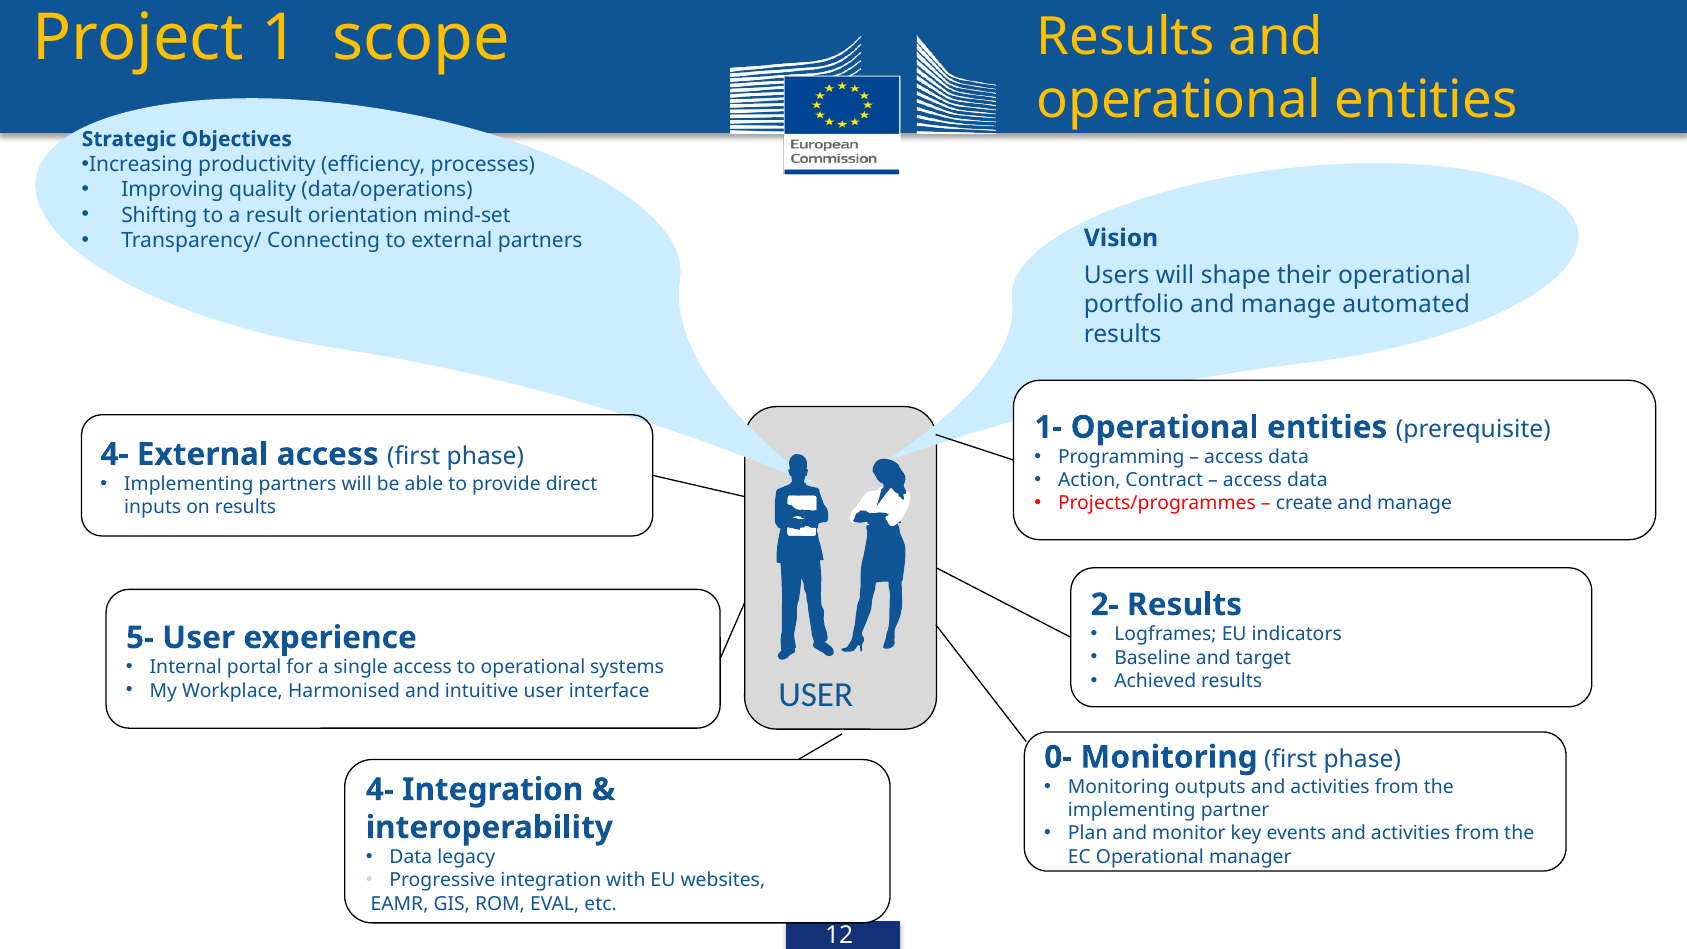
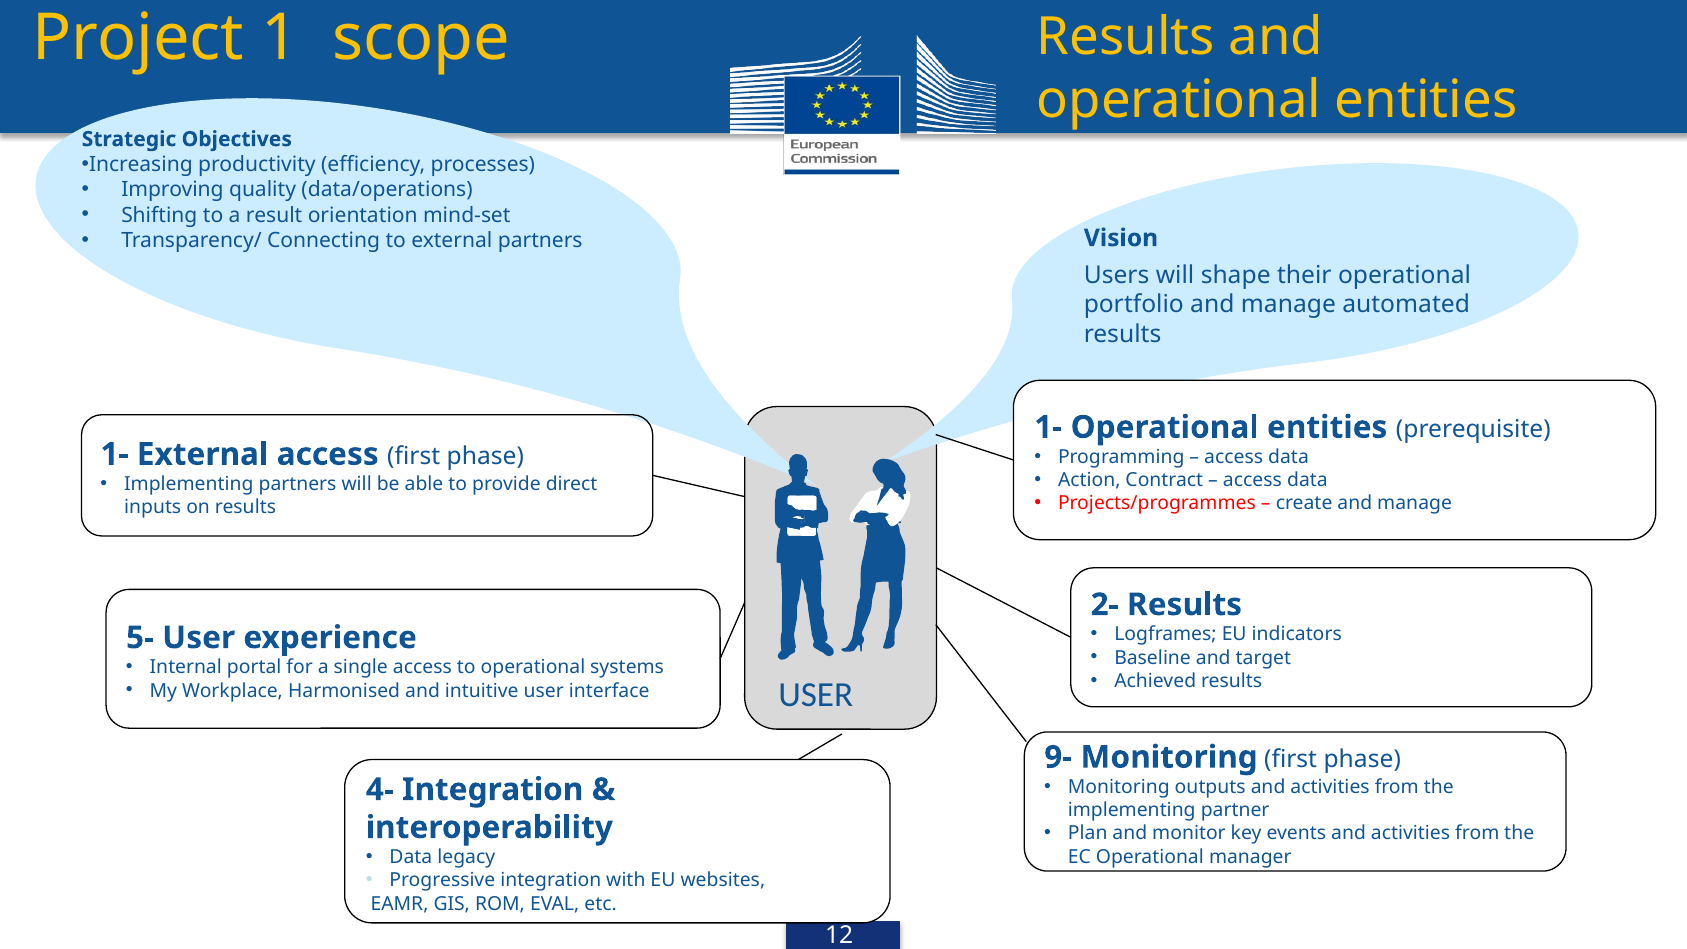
4-: 4- -> 1- (115, 454)
0-: 0- -> 9- (1058, 757)
